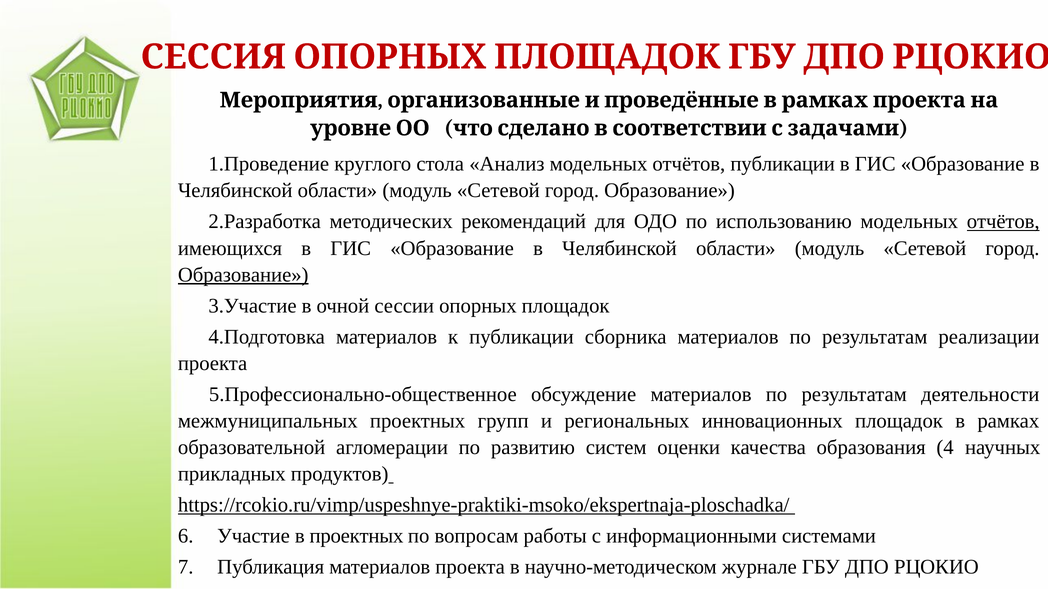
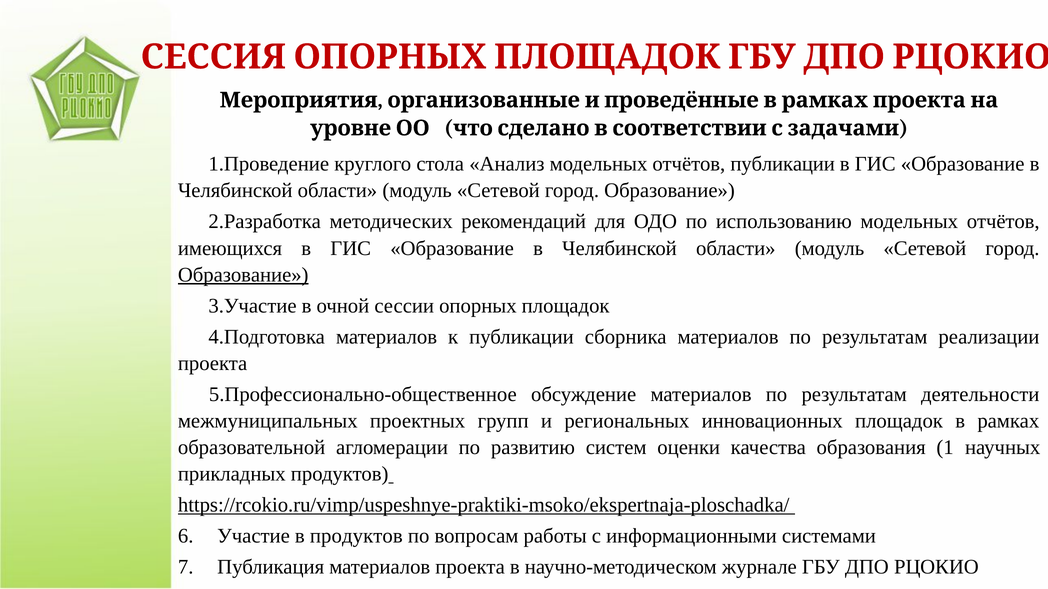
отчётов underline: present -> none (1003, 222)
4: 4 -> 1 (945, 448)
в проектных: проектных -> продуктов (356, 536)
